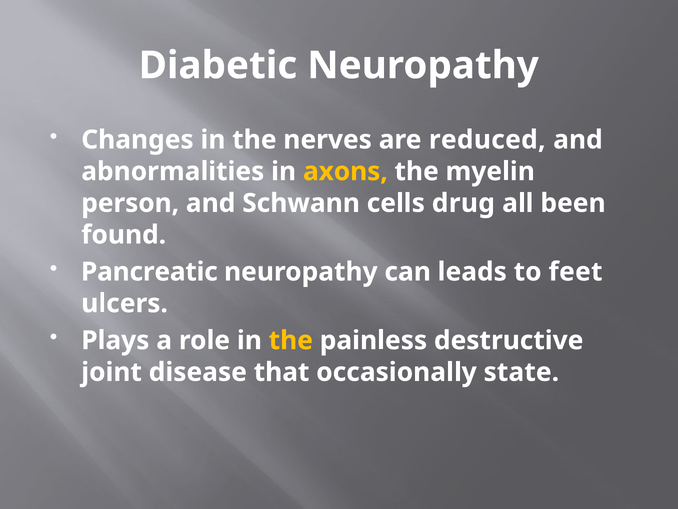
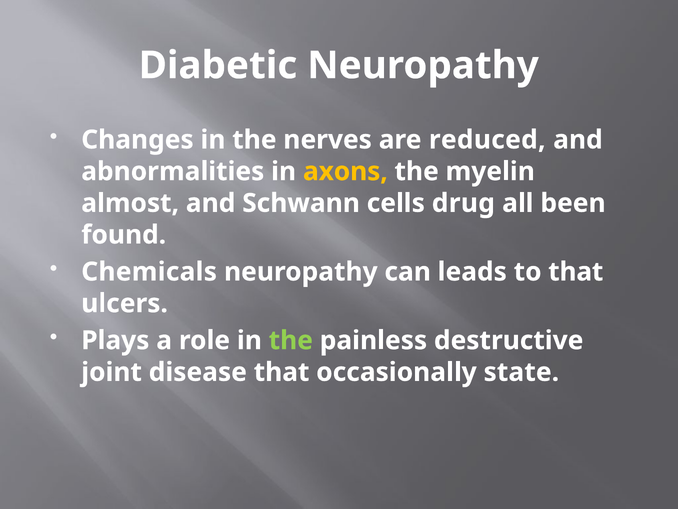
person: person -> almost (130, 203)
Pancreatic: Pancreatic -> Chemicals (149, 272)
to feet: feet -> that (576, 272)
the colour: yellow -> light green (291, 340)
